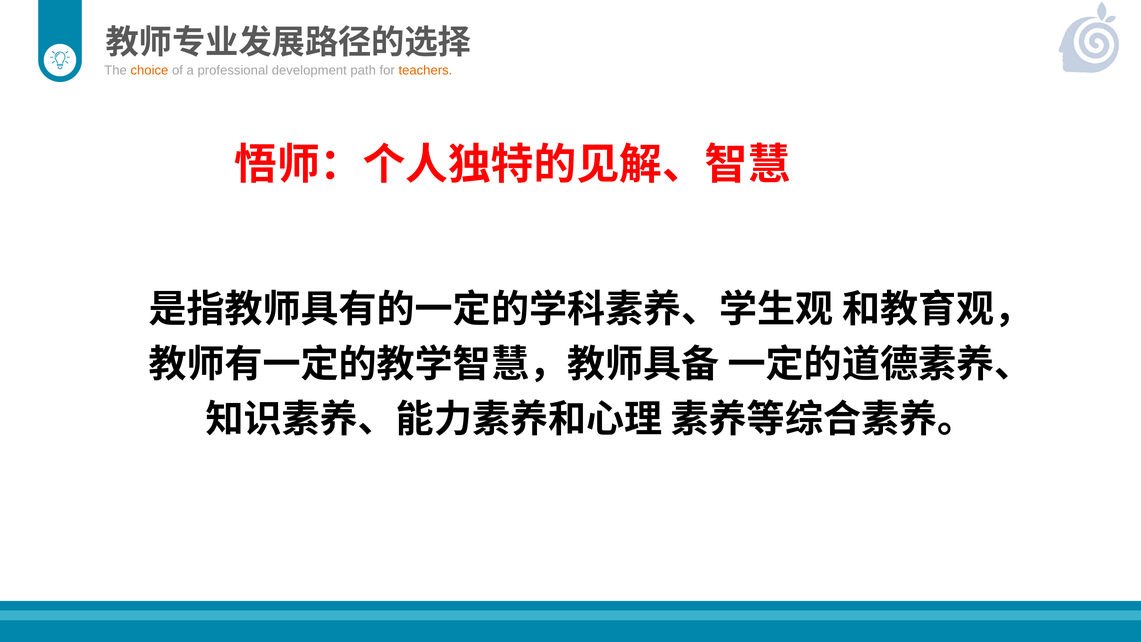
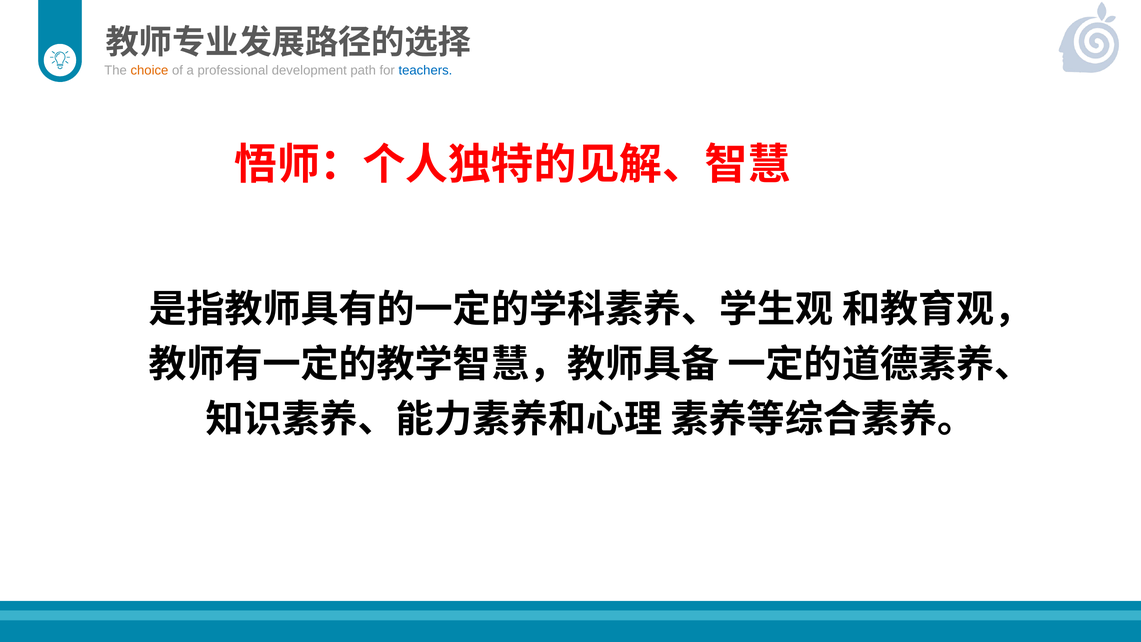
teachers colour: orange -> blue (425, 70)
